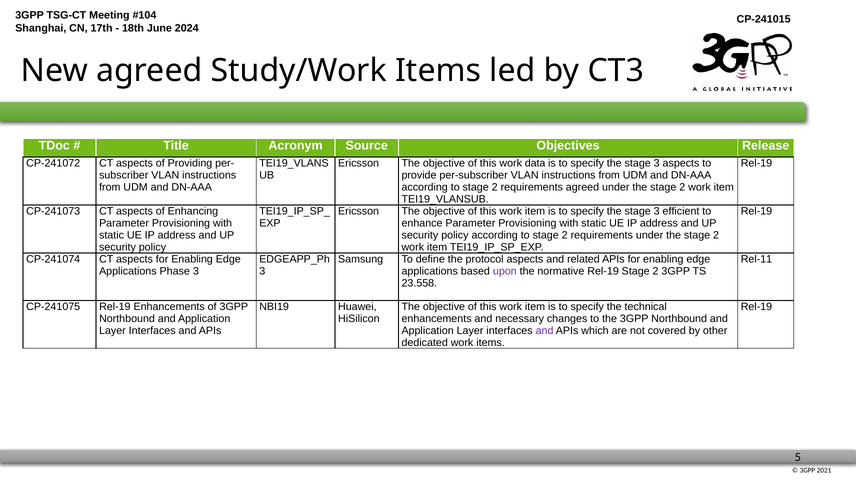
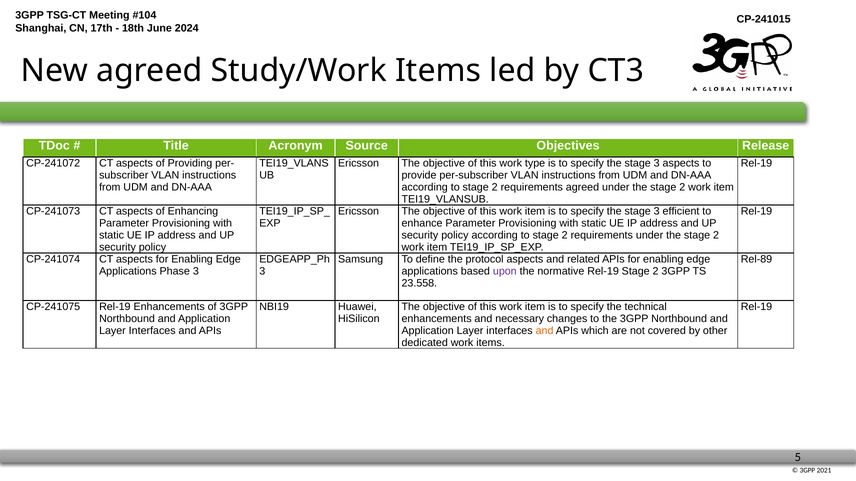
data: data -> type (535, 163)
Rel-11: Rel-11 -> Rel-89 (756, 259)
and colour: purple -> orange (545, 331)
